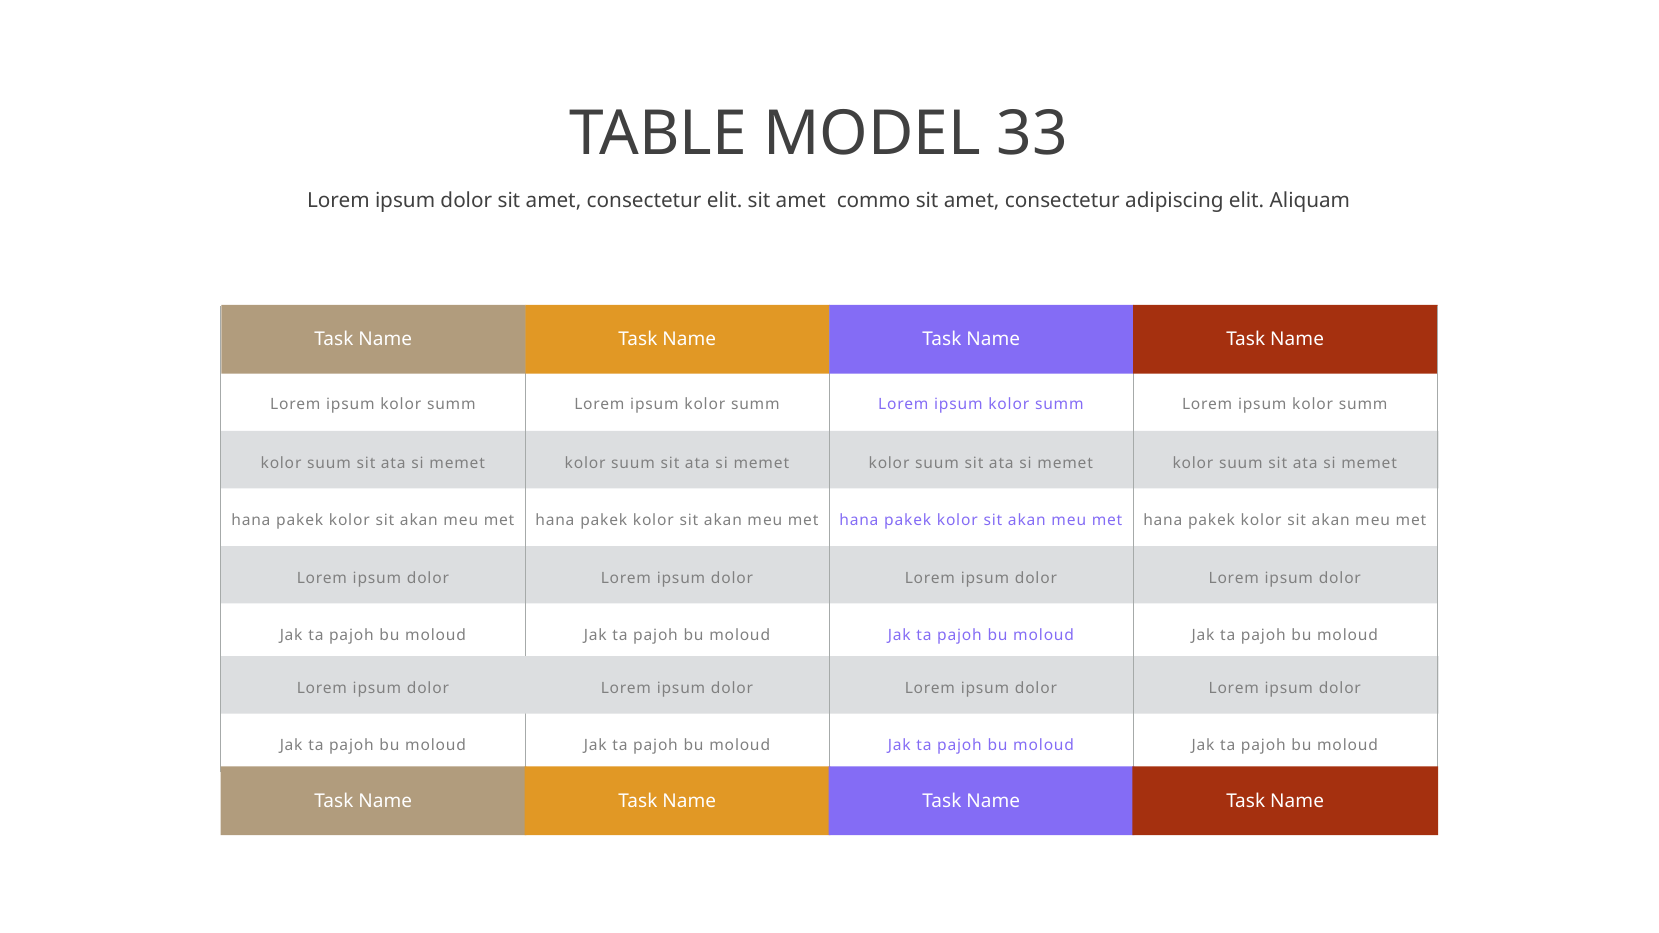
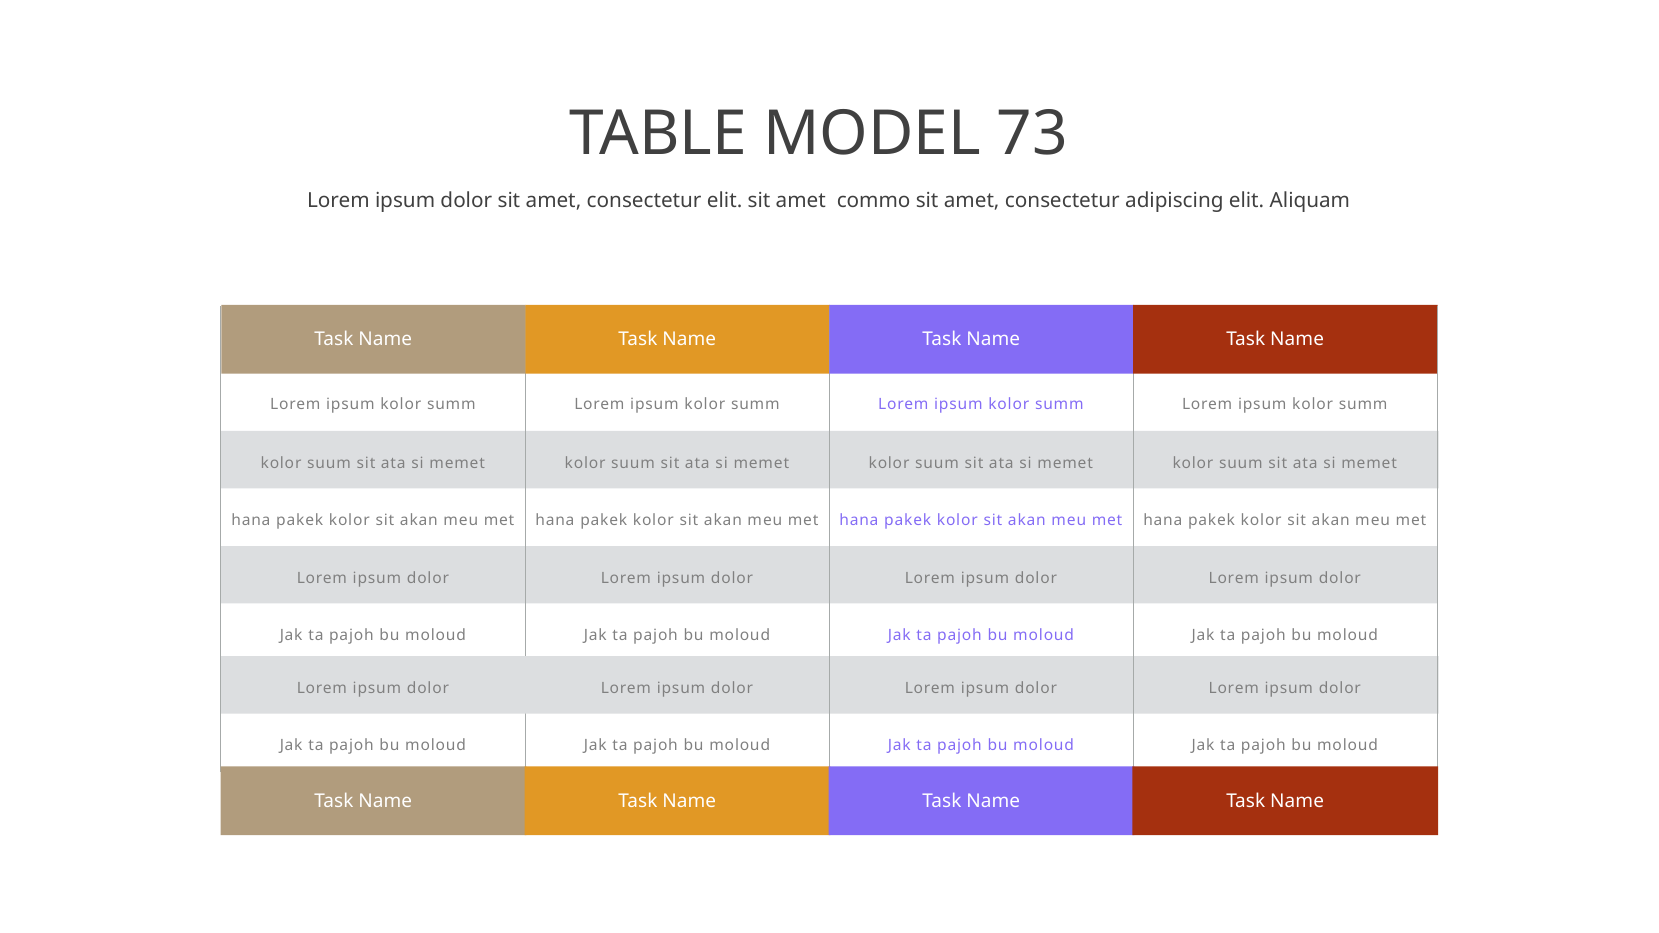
33: 33 -> 73 (1033, 134)
